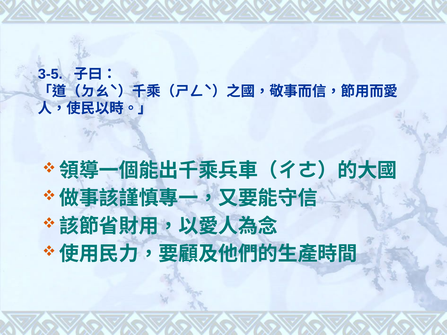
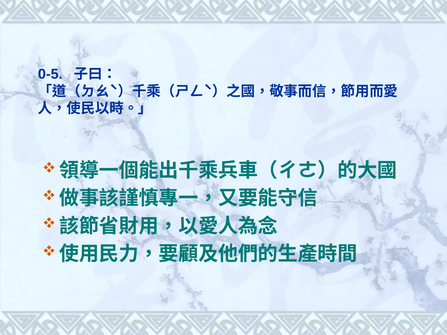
3-5: 3-5 -> 0-5 (50, 74)
